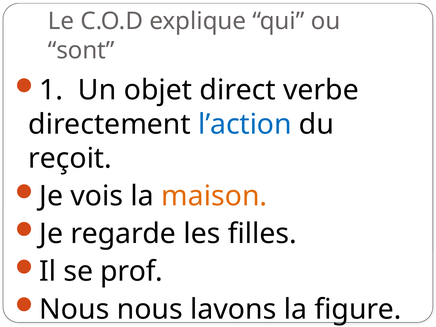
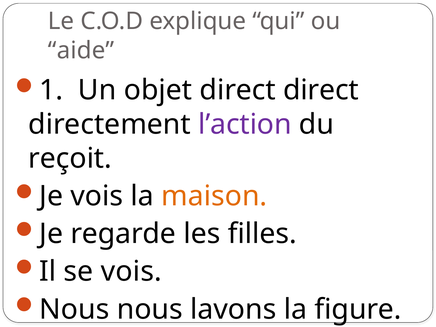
sont: sont -> aide (81, 50)
direct verbe: verbe -> direct (321, 90)
l’action colour: blue -> purple (245, 124)
se prof: prof -> vois (131, 272)
